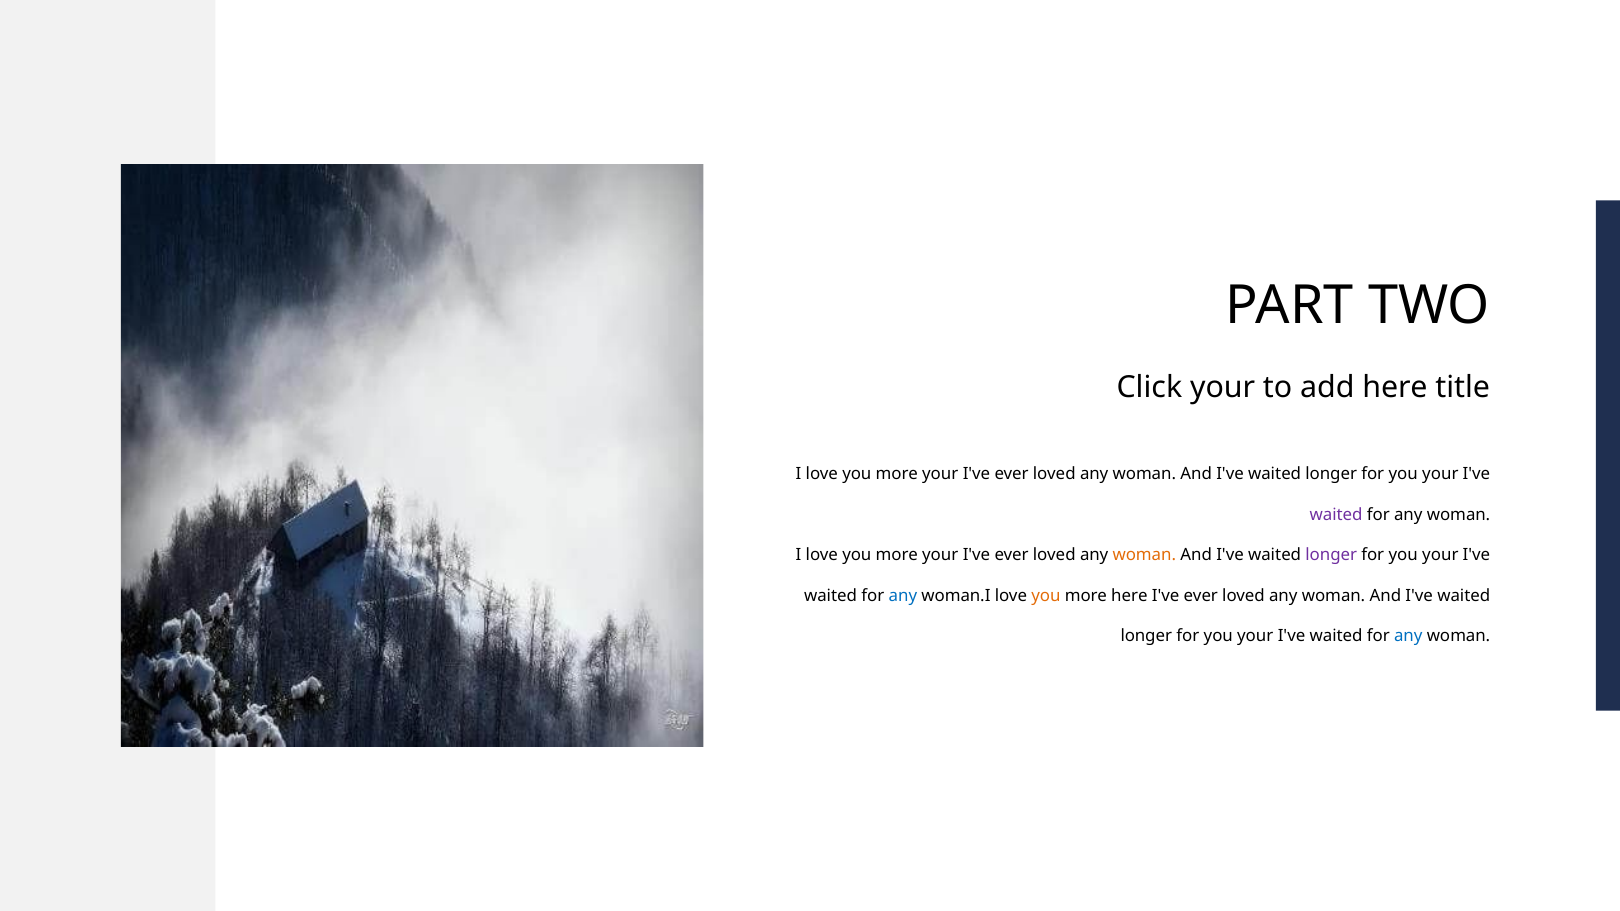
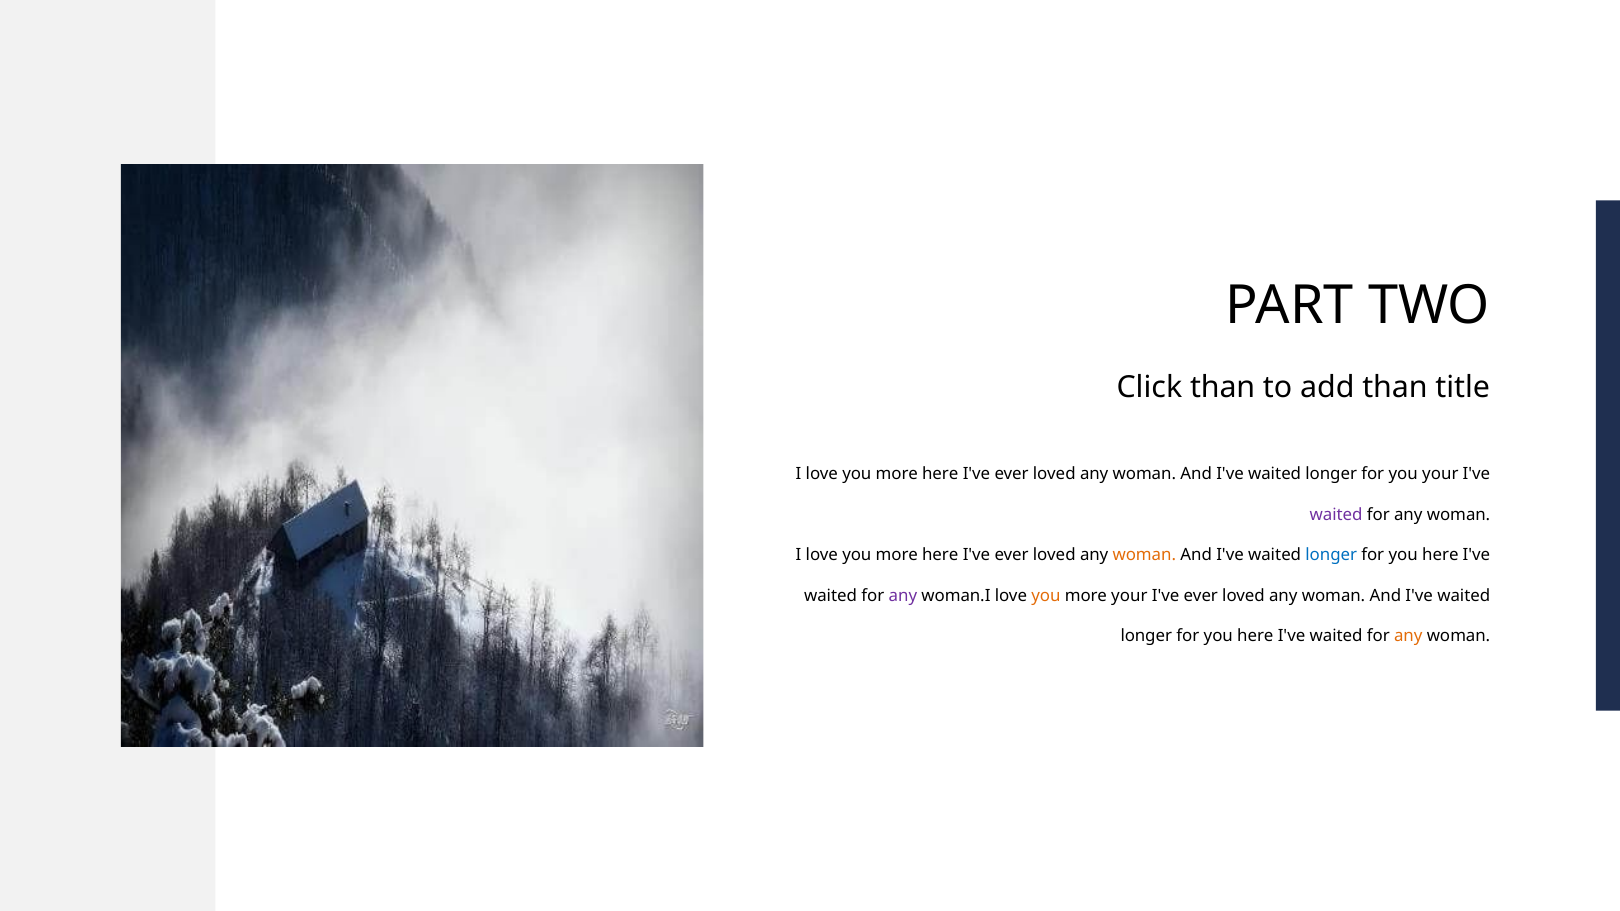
Click your: your -> than (1223, 388)
add here: here -> than (1395, 388)
your: your -> here (940, 474)
your: your -> here (940, 555)
longer colour: purple -> blue (1331, 555)
your: your -> here (1440, 555)
any colour: blue -> purple (903, 596)
more here: here -> your (1129, 596)
your: your -> here (1255, 636)
any colour: blue -> orange (1408, 636)
